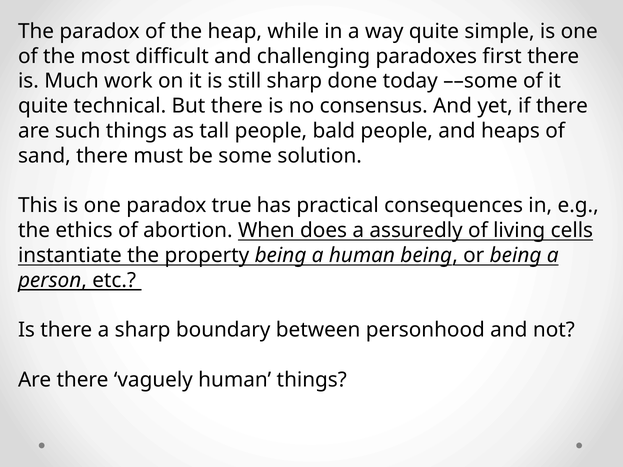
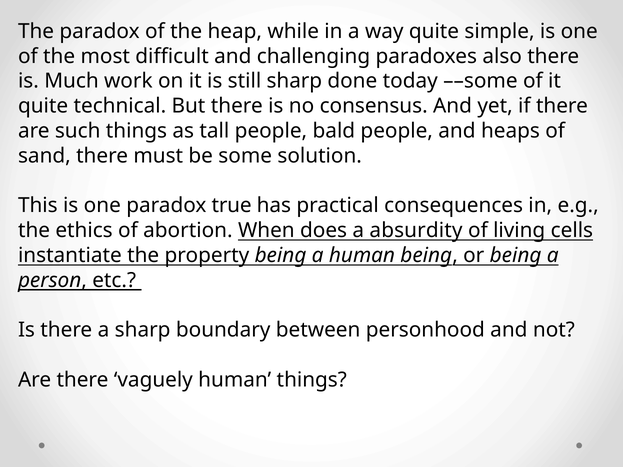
first: first -> also (502, 56)
assuredly: assuredly -> absurdity (416, 231)
